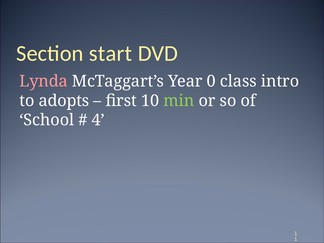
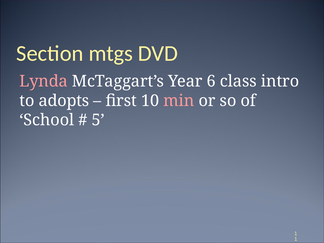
start: start -> mtgs (111, 54)
0: 0 -> 6 (211, 81)
min colour: light green -> pink (179, 101)
4: 4 -> 5 (98, 120)
